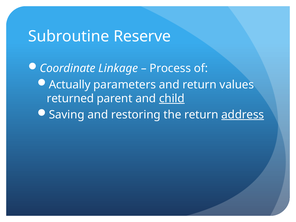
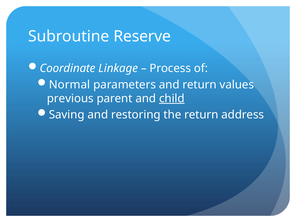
Actually: Actually -> Normal (70, 85)
returned: returned -> previous (70, 98)
address underline: present -> none (243, 115)
